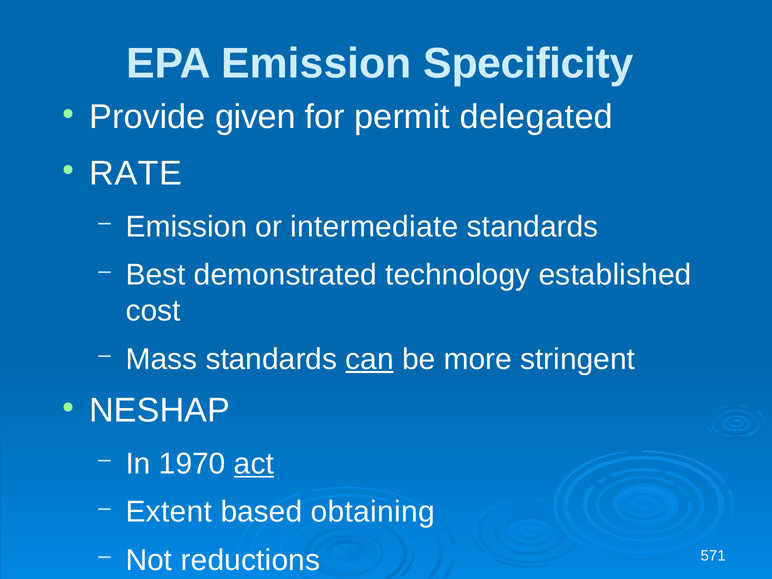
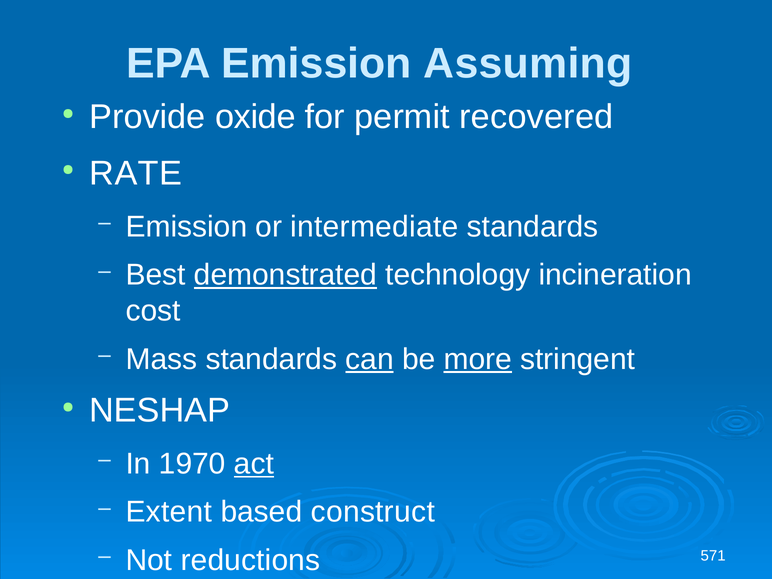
Specificity: Specificity -> Assuming (528, 63)
given: given -> oxide (255, 117)
delegated: delegated -> recovered (536, 117)
demonstrated underline: none -> present (285, 275)
established: established -> incineration (615, 275)
more underline: none -> present (478, 359)
obtaining: obtaining -> construct (373, 512)
